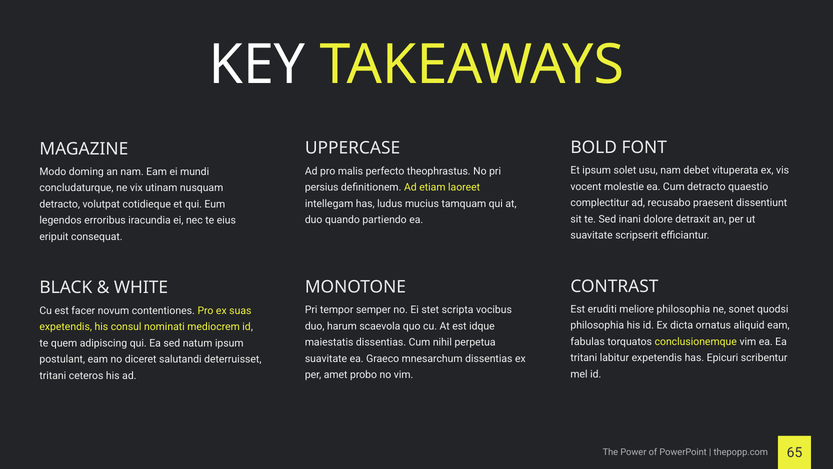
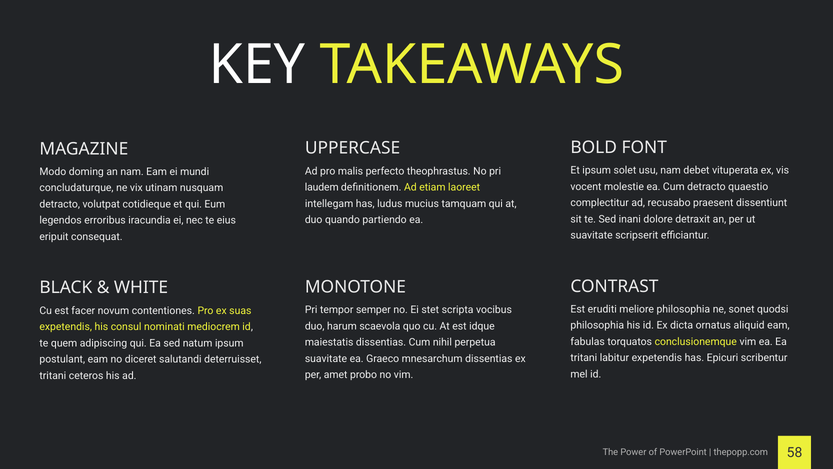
persius: persius -> laudem (322, 187)
65: 65 -> 58 (795, 452)
